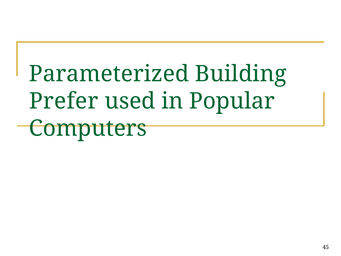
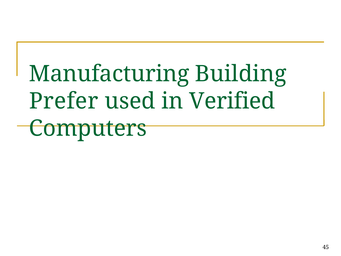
Parameterized: Parameterized -> Manufacturing (109, 74)
Popular: Popular -> Verified (232, 101)
